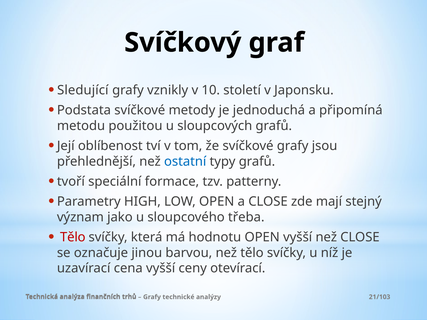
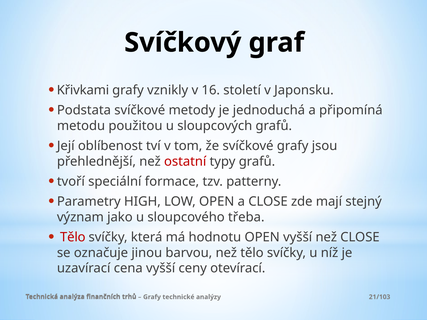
Sledující: Sledující -> Křivkami (83, 90)
10: 10 -> 16 (211, 90)
ostatní colour: blue -> red (185, 162)
